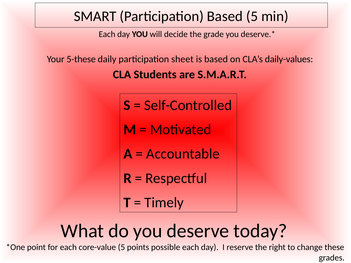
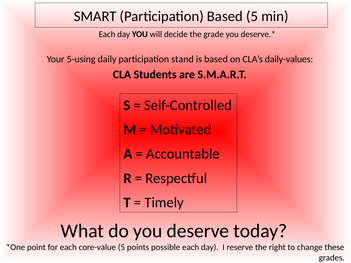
5-these: 5-these -> 5-using (81, 59)
sheet: sheet -> stand (182, 59)
